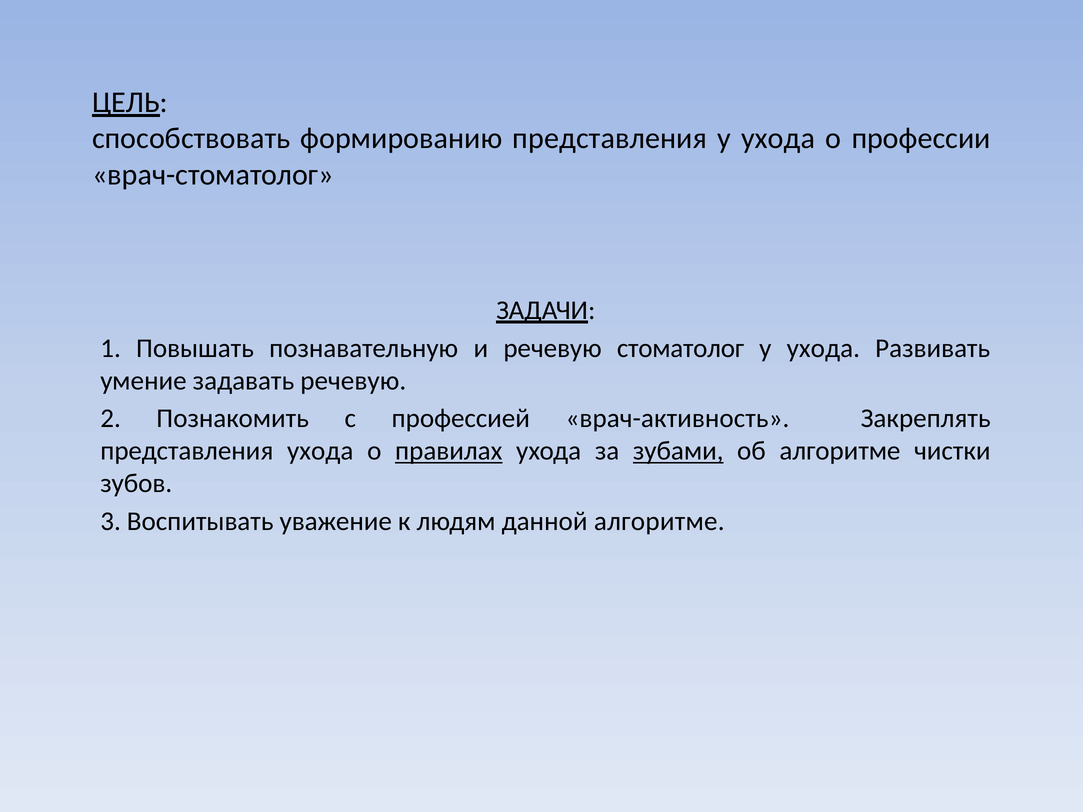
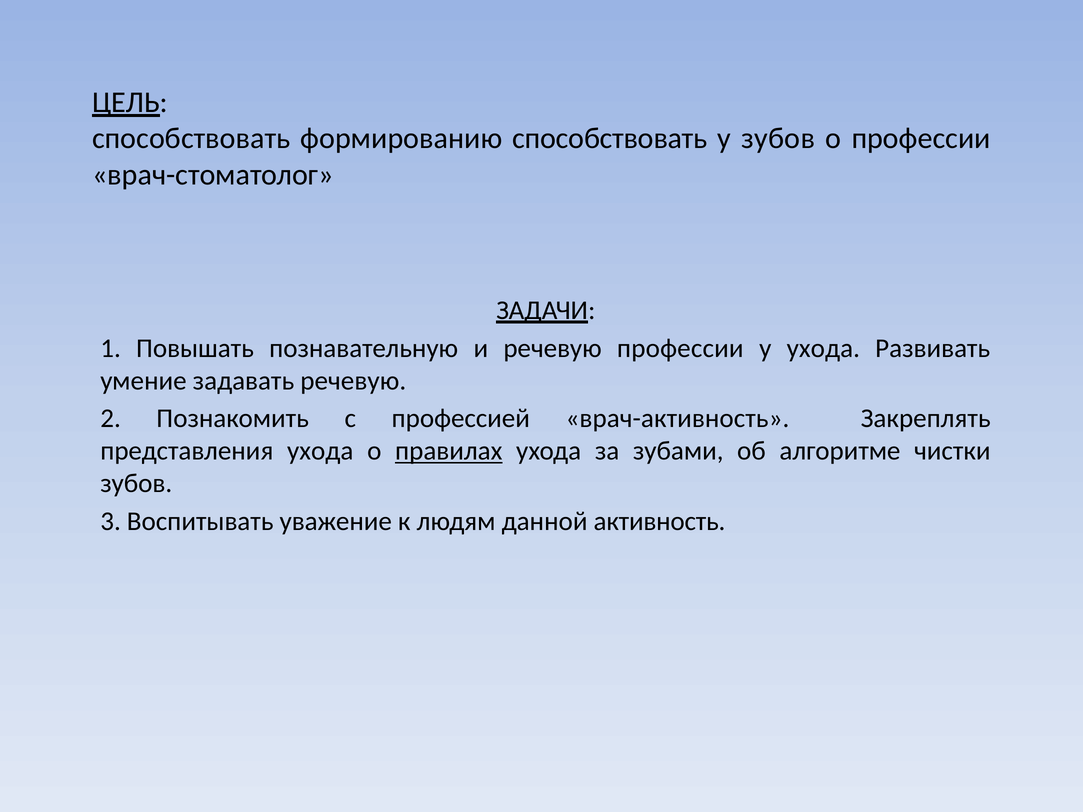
формированию представления: представления -> способствовать (610, 139)
ухода: ухода -> зубов (778, 139)
речевую стоматолог: стоматолог -> профессии (680, 348)
зубами underline: present -> none (678, 451)
данной алгоритме: алгоритме -> активность (660, 521)
